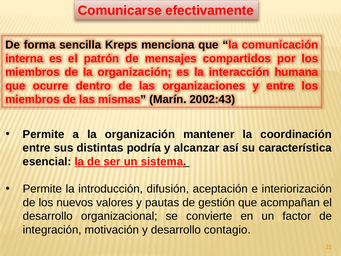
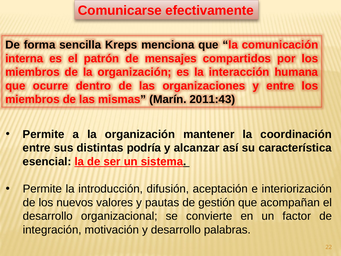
2002:43: 2002:43 -> 2011:43 (212, 99)
contagio: contagio -> palabras (227, 230)
